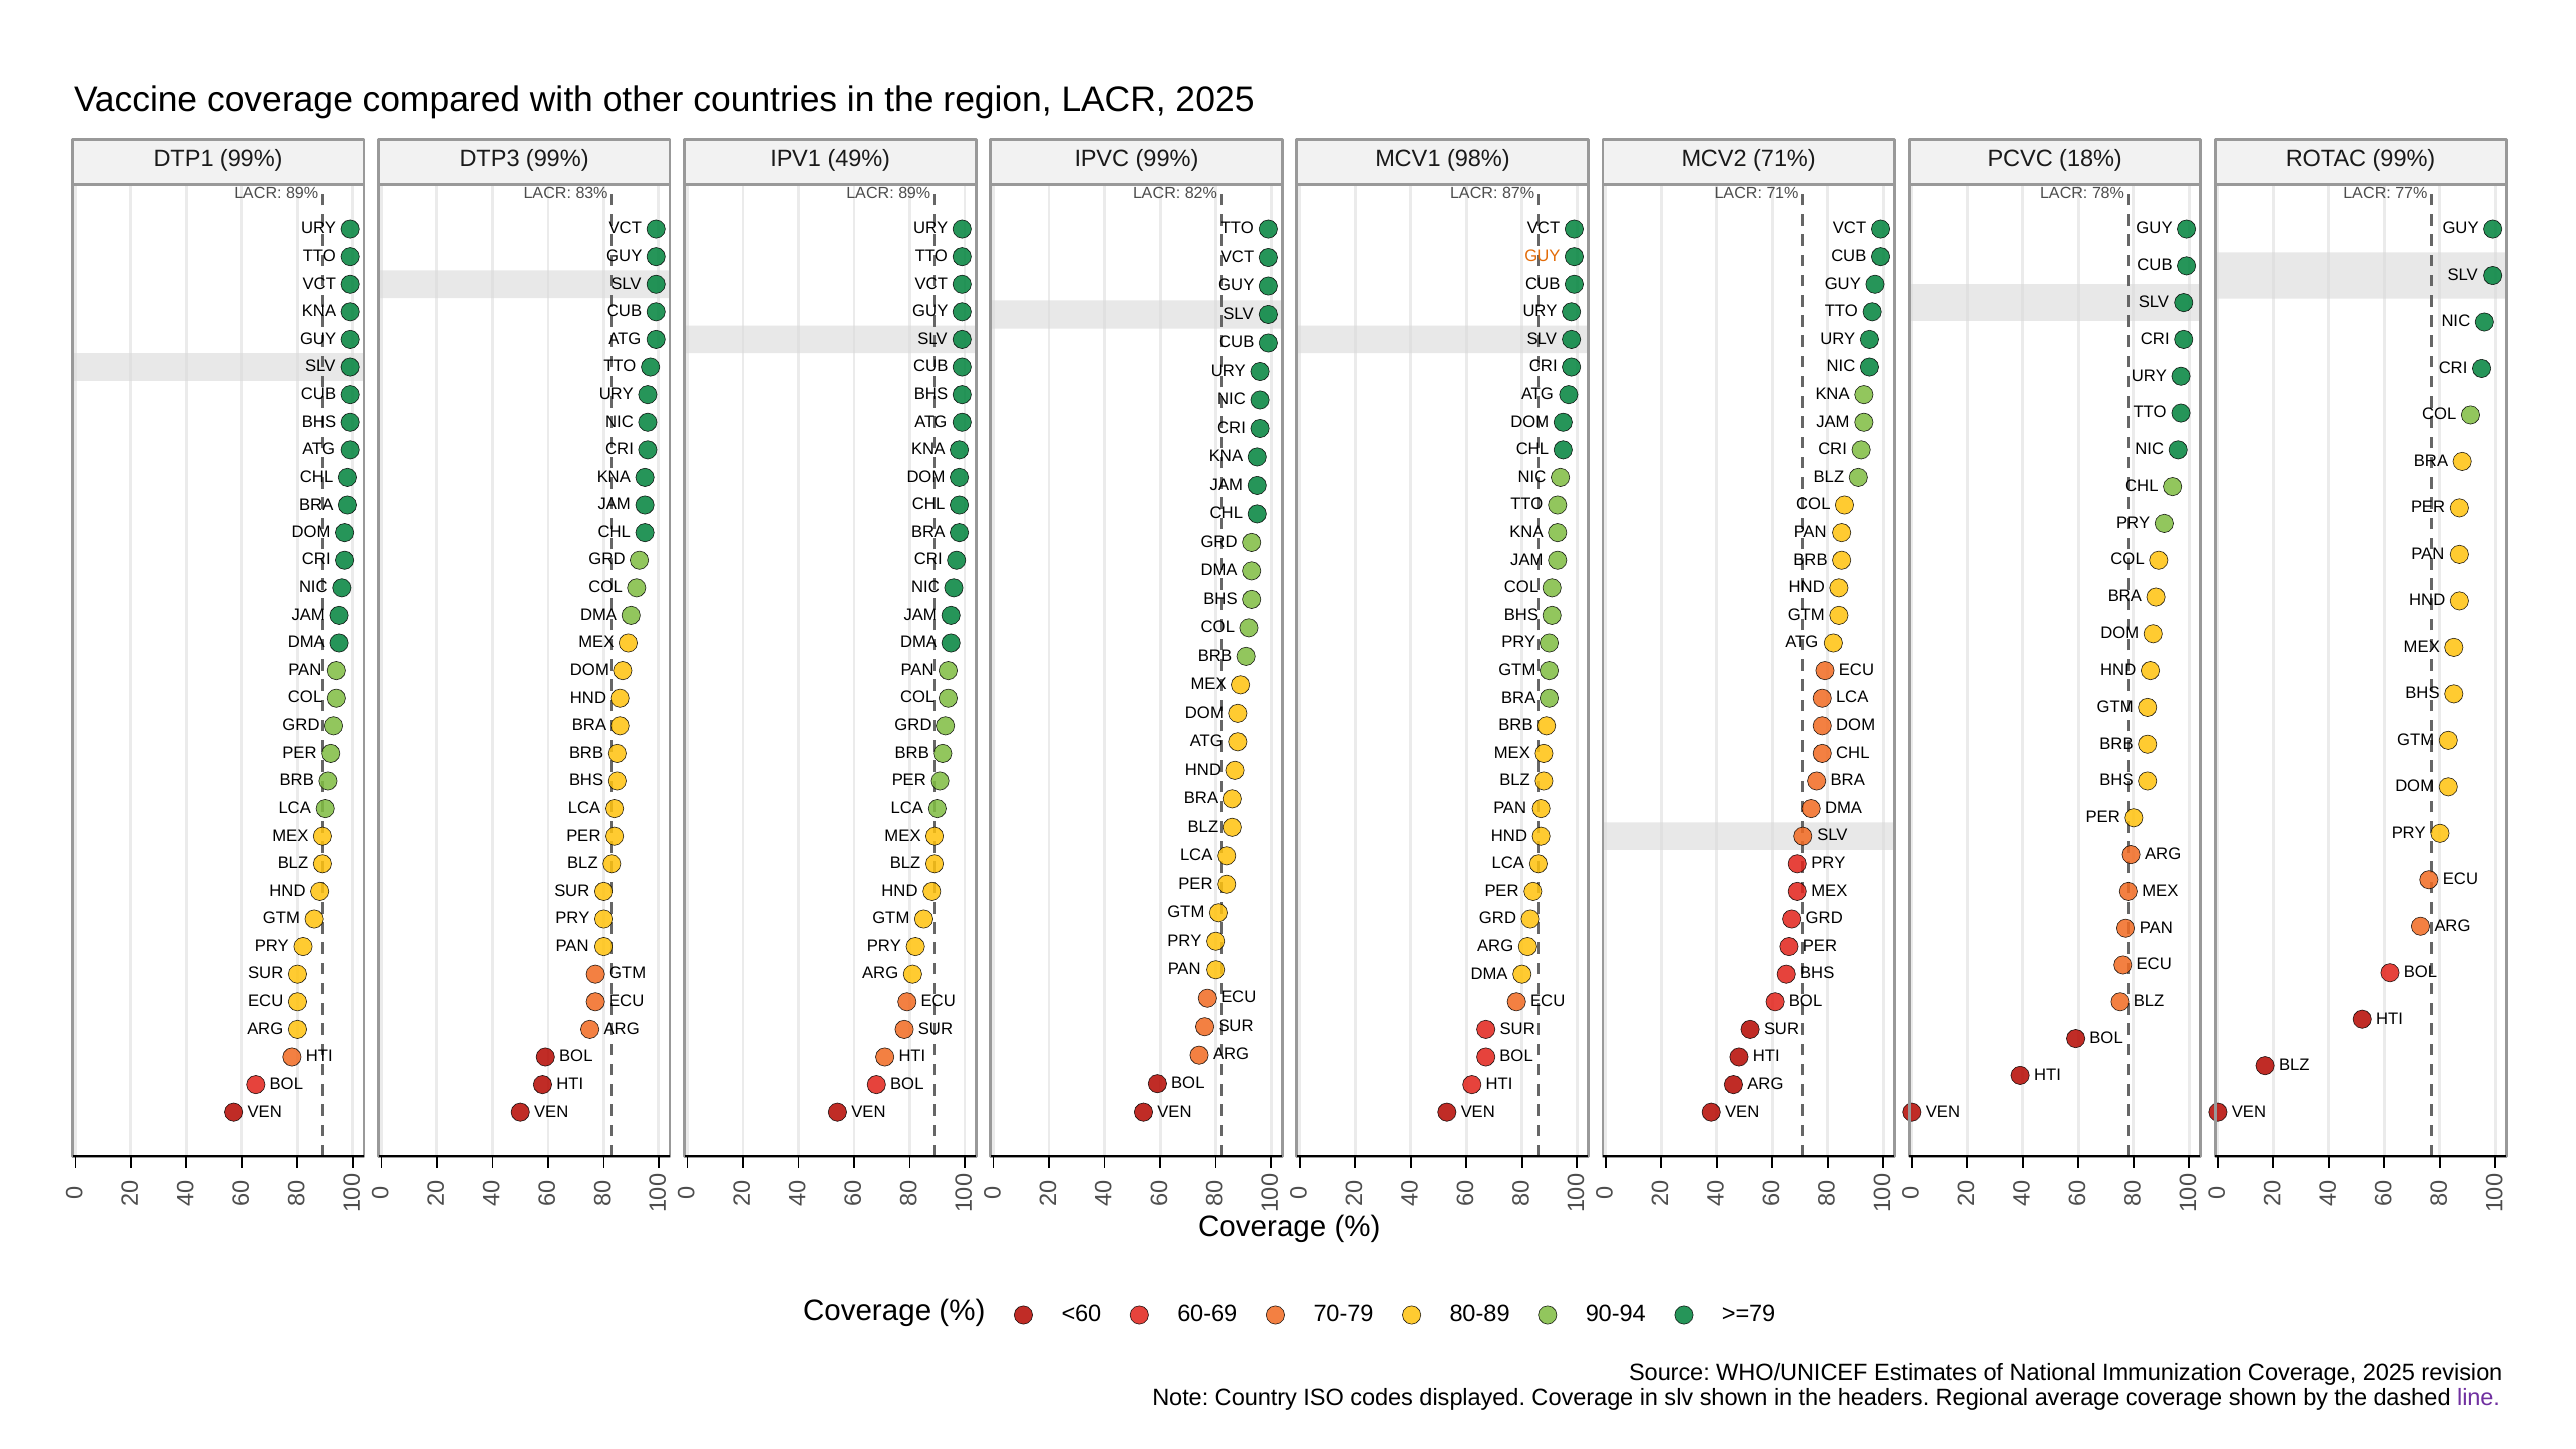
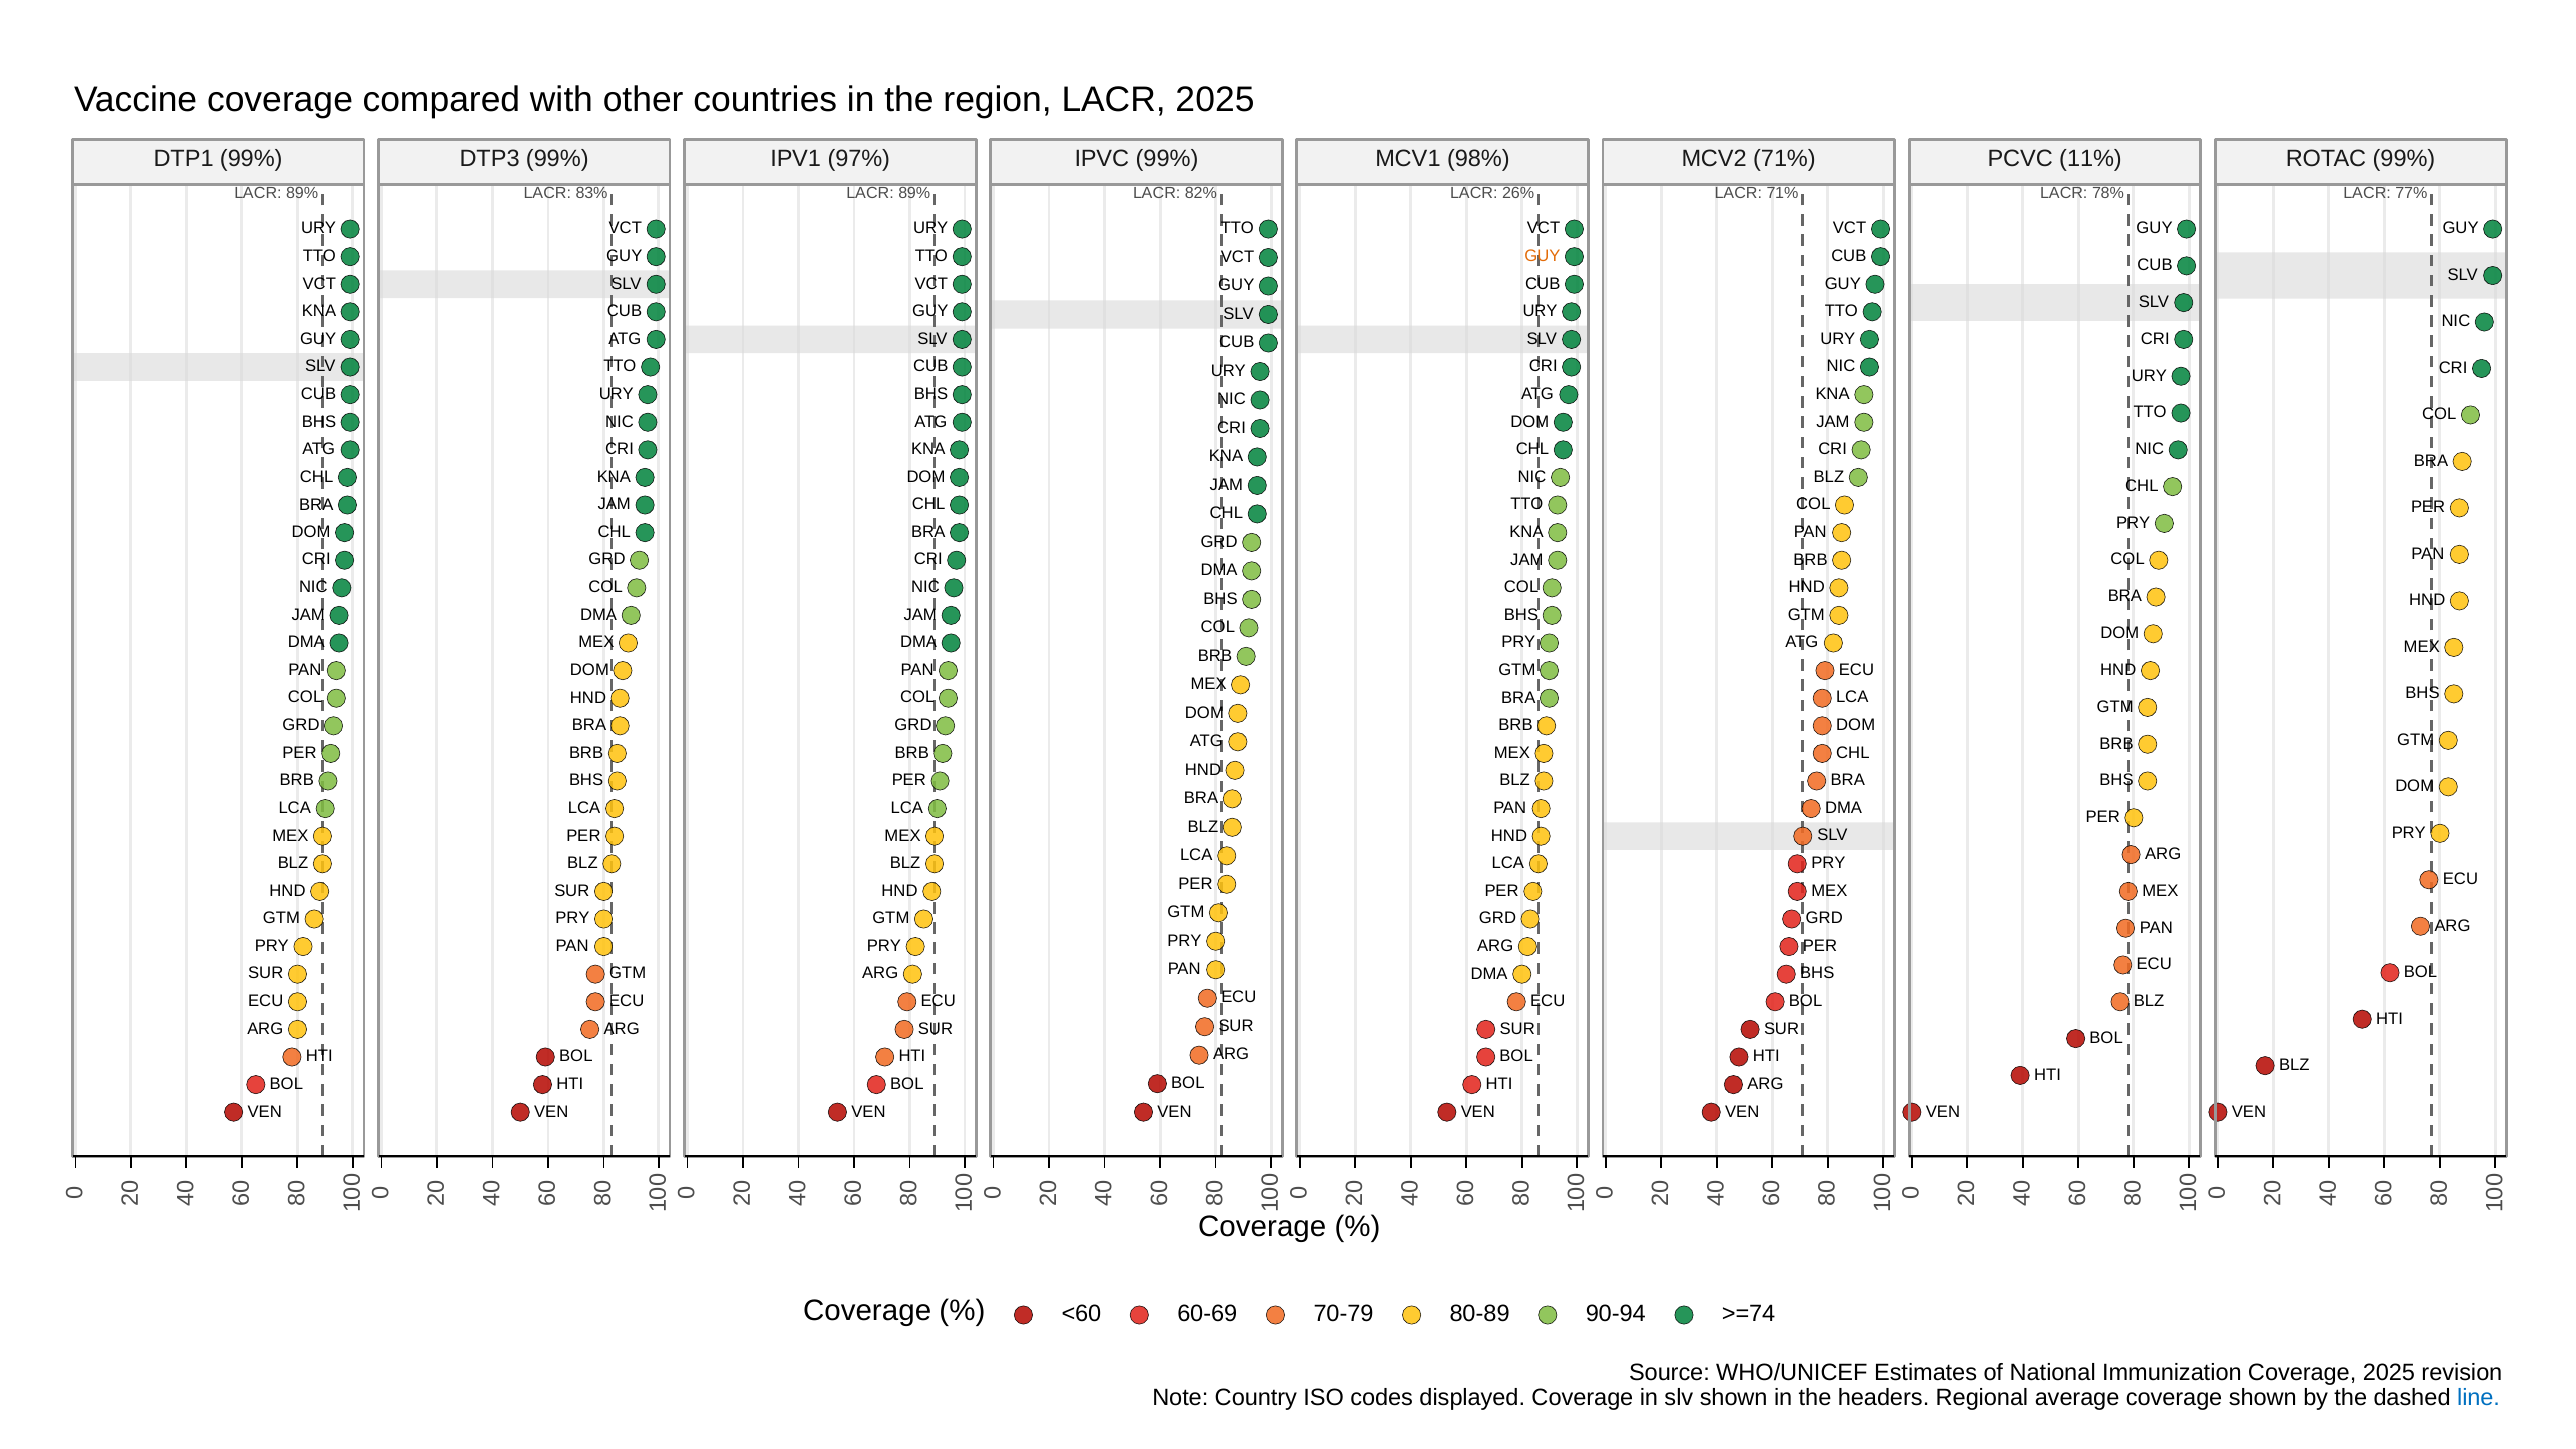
49%: 49% -> 97% (859, 159)
18%: 18% -> 11% (2091, 159)
87%: 87% -> 26% (1518, 193)
>=79: >=79 -> >=74 (1749, 1314)
line colour: purple -> blue (2479, 1398)
